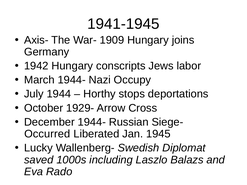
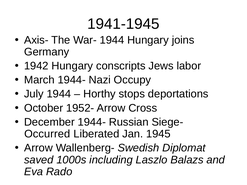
War- 1909: 1909 -> 1944 (112, 40)
1929-: 1929- -> 1952- (80, 108)
Lucky: Lucky -> Arrow (38, 148)
